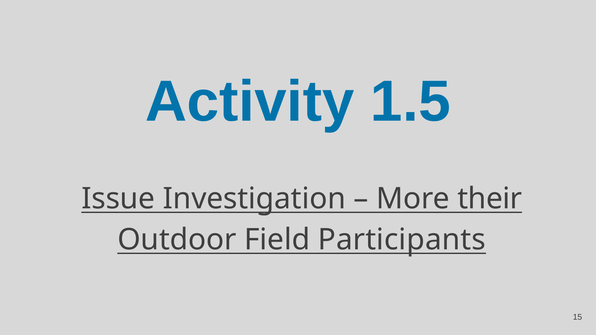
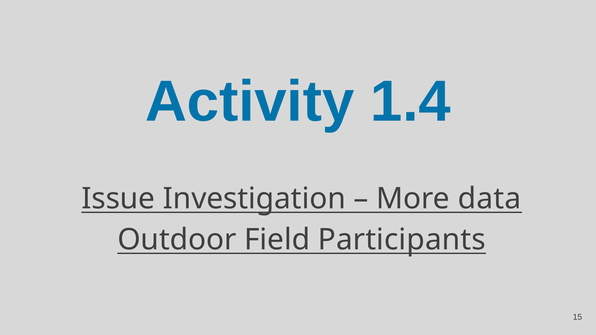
1.5: 1.5 -> 1.4 (410, 102)
their: their -> data (490, 199)
